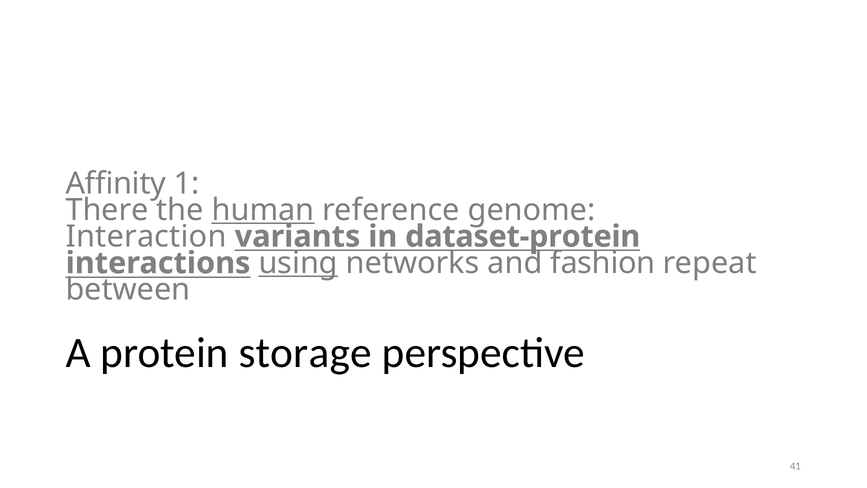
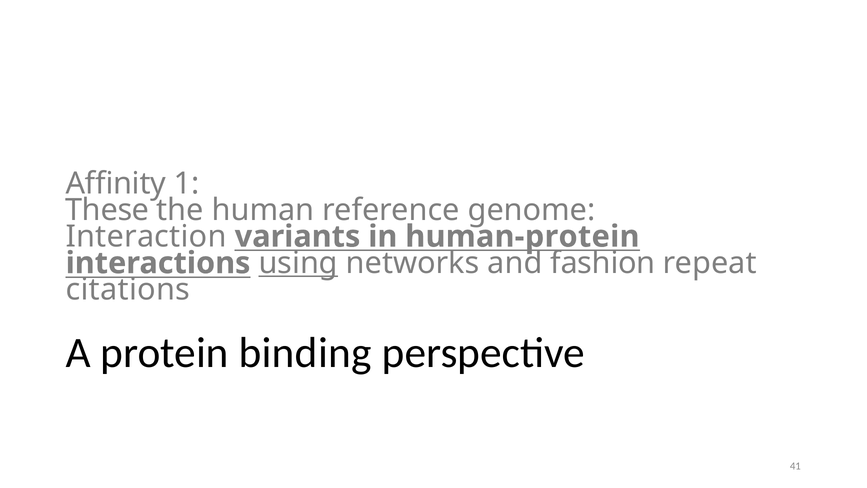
There: There -> These (107, 210)
human underline: present -> none (263, 210)
dataset-protein: dataset-protein -> human-protein (522, 236)
between: between -> citations (128, 289)
storage: storage -> binding (305, 353)
